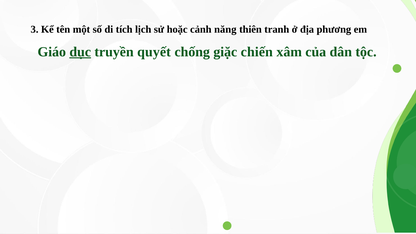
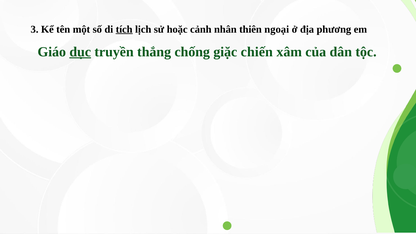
tích underline: none -> present (124, 29)
năng: năng -> nhân (225, 29)
tranh: tranh -> ngoại (277, 29)
quyết: quyết -> thắng (154, 52)
